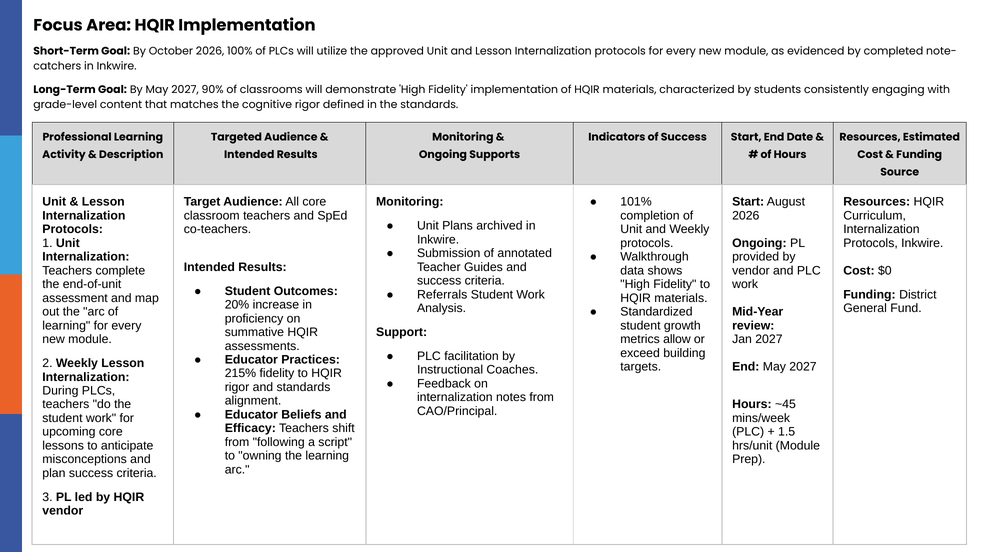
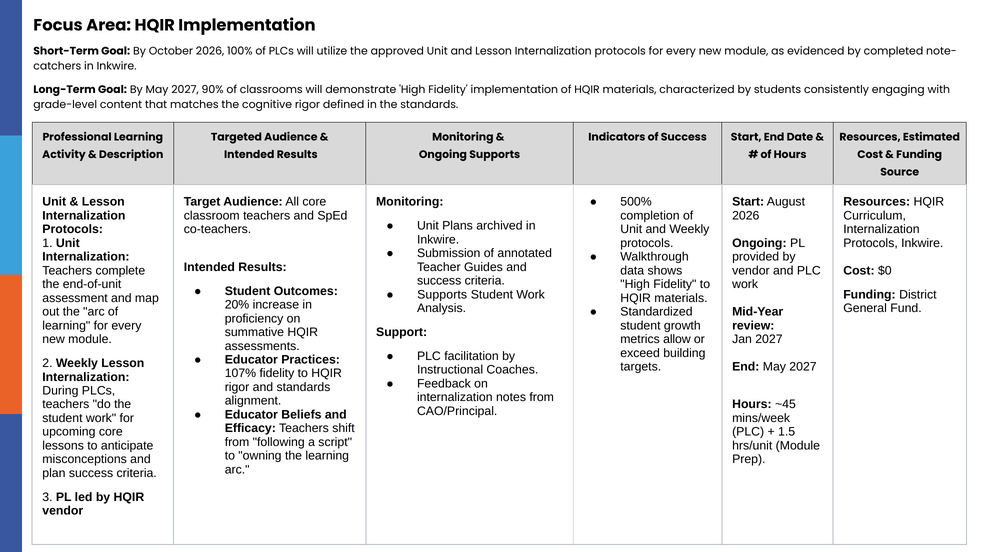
101%: 101% -> 500% (636, 202)
Referrals: Referrals -> Supports (442, 295)
215%: 215% -> 107% (240, 374)
